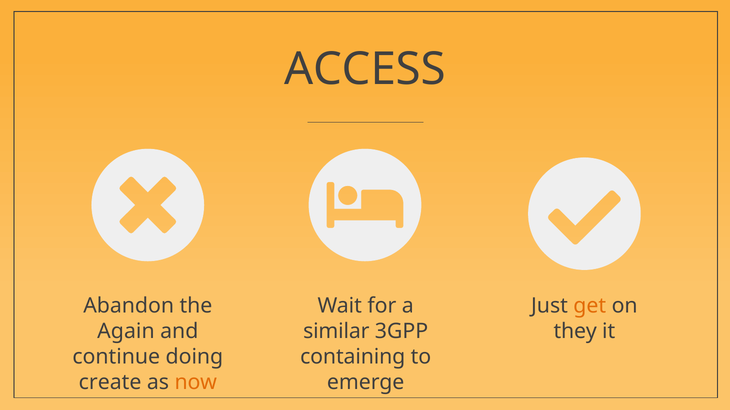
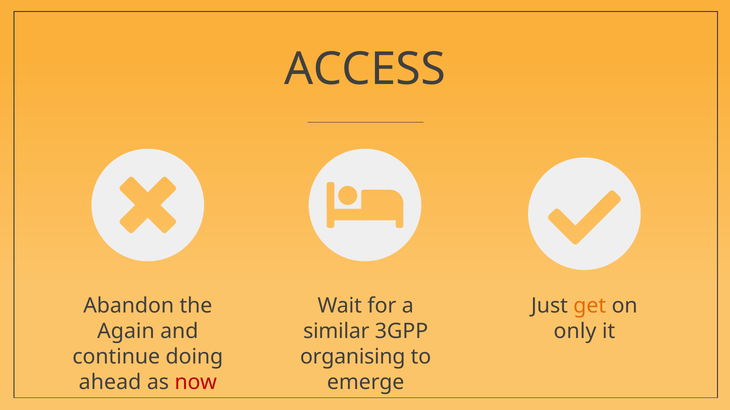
they: they -> only (575, 332)
containing: containing -> organising (353, 357)
create: create -> ahead (110, 383)
now colour: orange -> red (196, 383)
